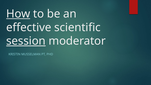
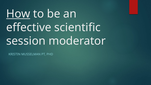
session underline: present -> none (26, 41)
